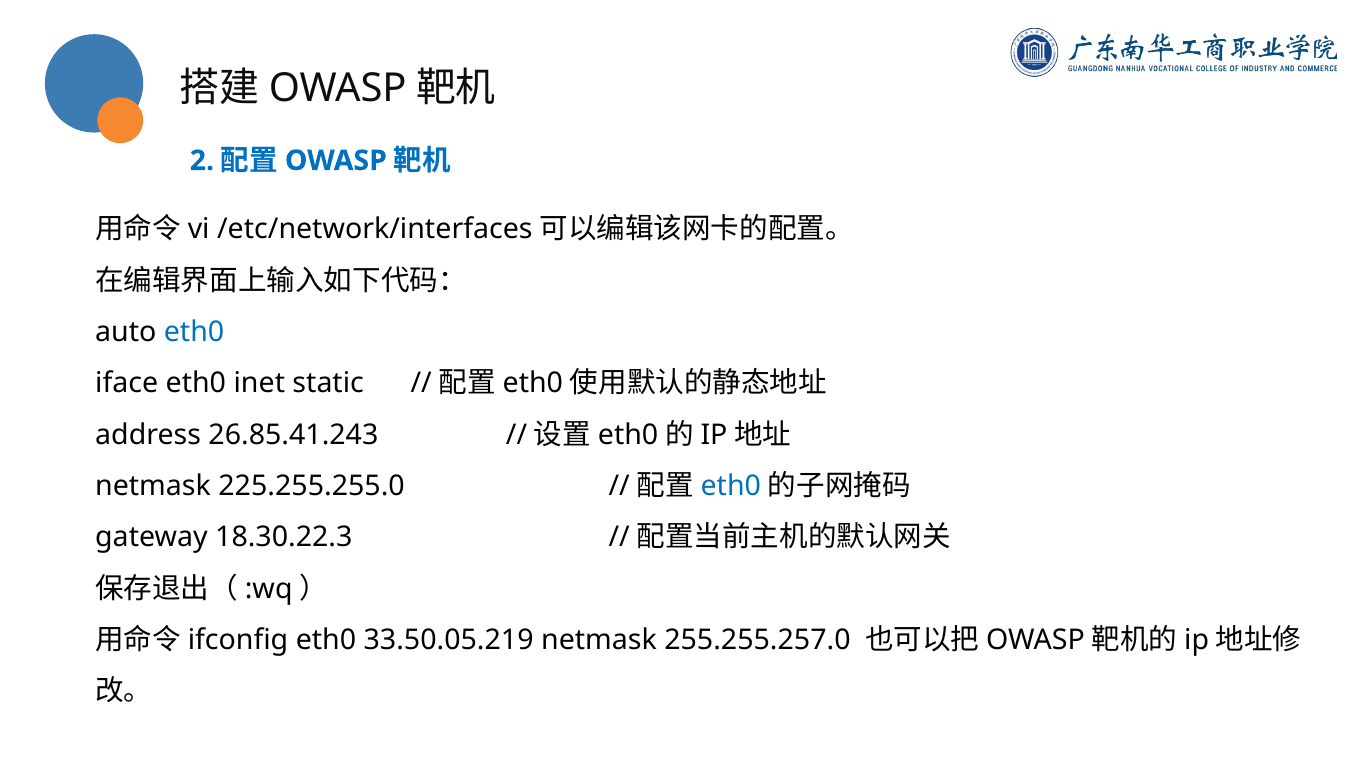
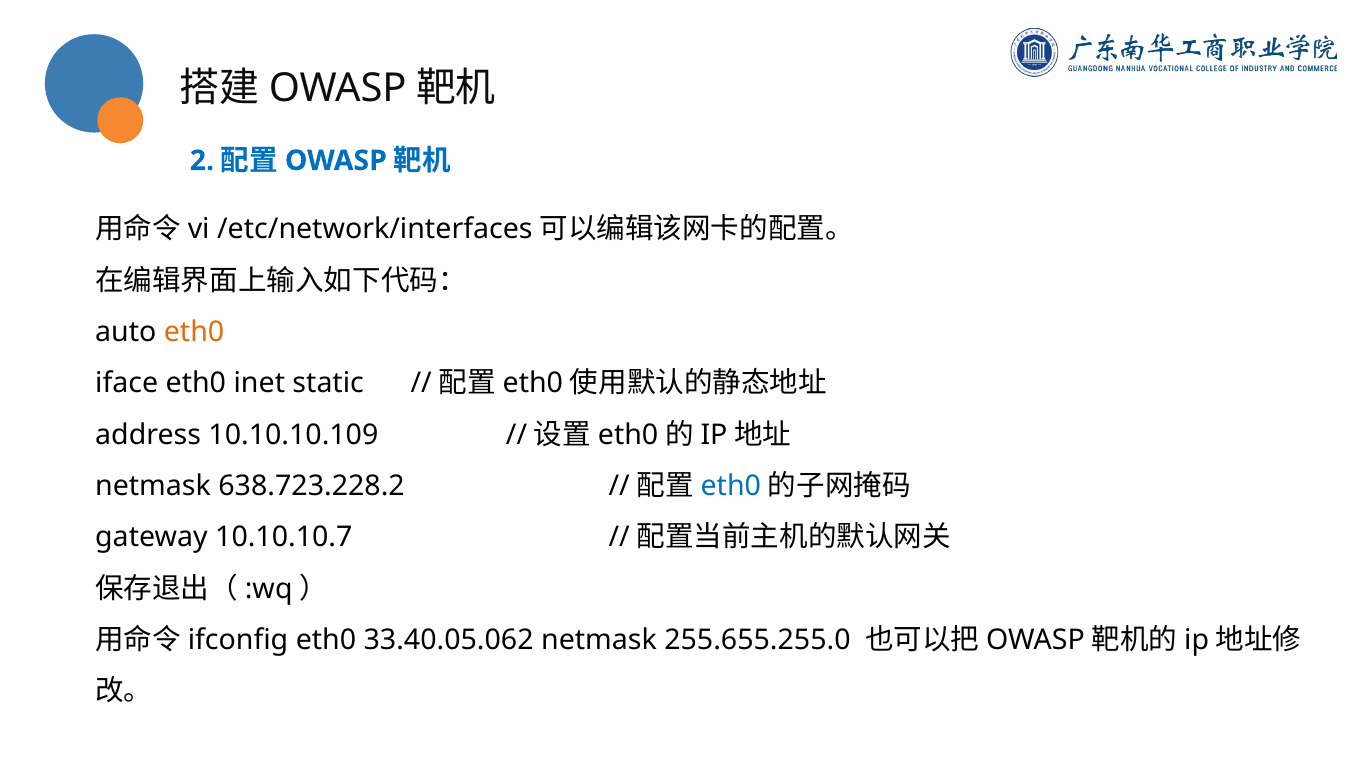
eth0 colour: blue -> orange (194, 332)
26.85.41.243: 26.85.41.243 -> 10.10.10.109 (293, 435)
225.255.255.0: 225.255.255.0 -> 638.723.228.2 (312, 486)
18.30.22.3: 18.30.22.3 -> 10.10.10.7 (284, 538)
33.50.05.219: 33.50.05.219 -> 33.40.05.062 (449, 640)
255.255.257.0: 255.255.257.0 -> 255.655.255.0 (757, 640)
